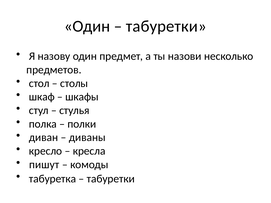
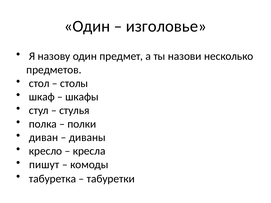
табуретки: табуретки -> изголовье (166, 26)
